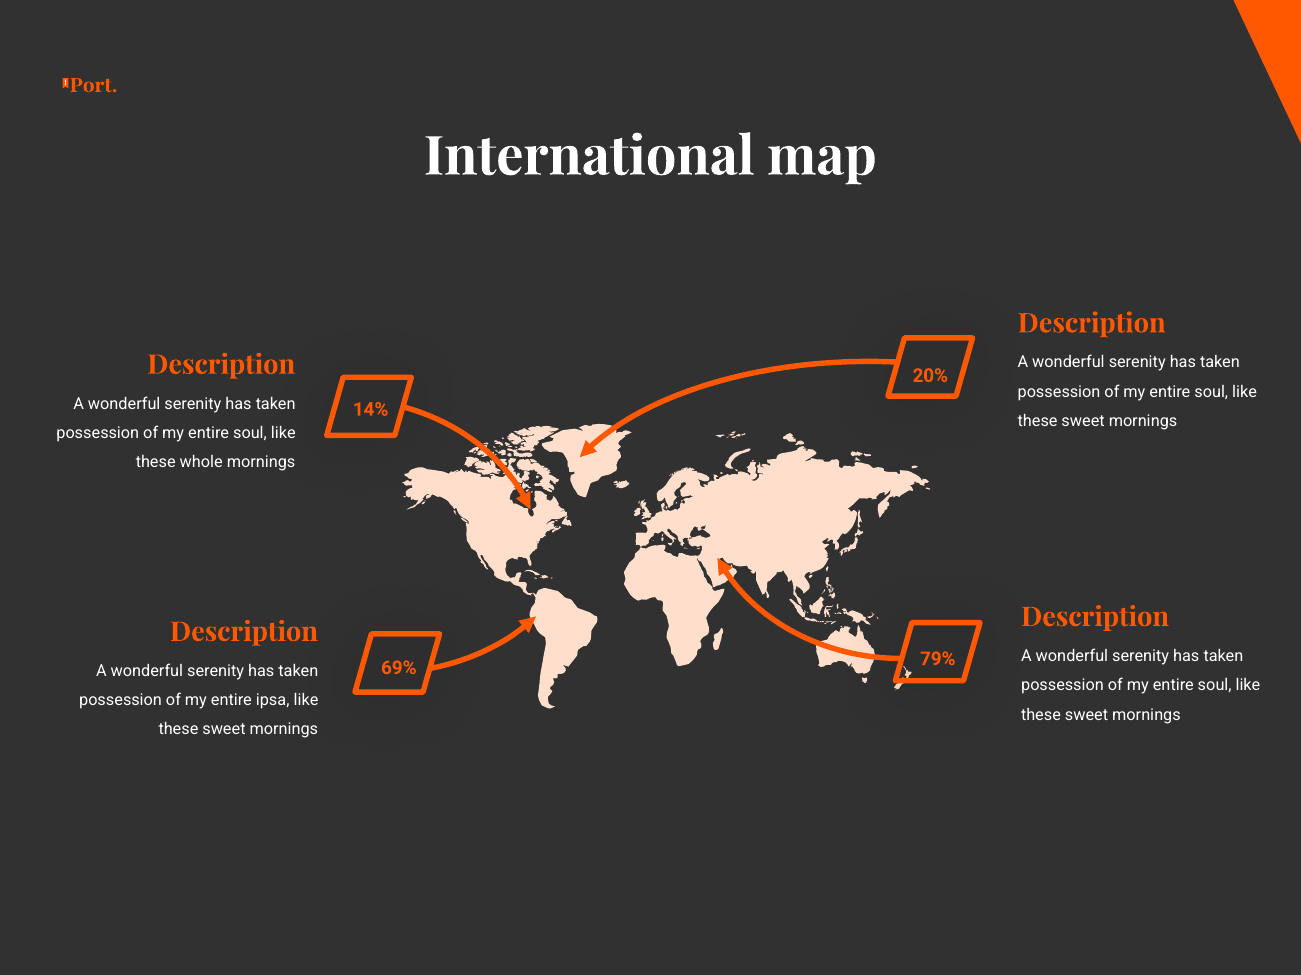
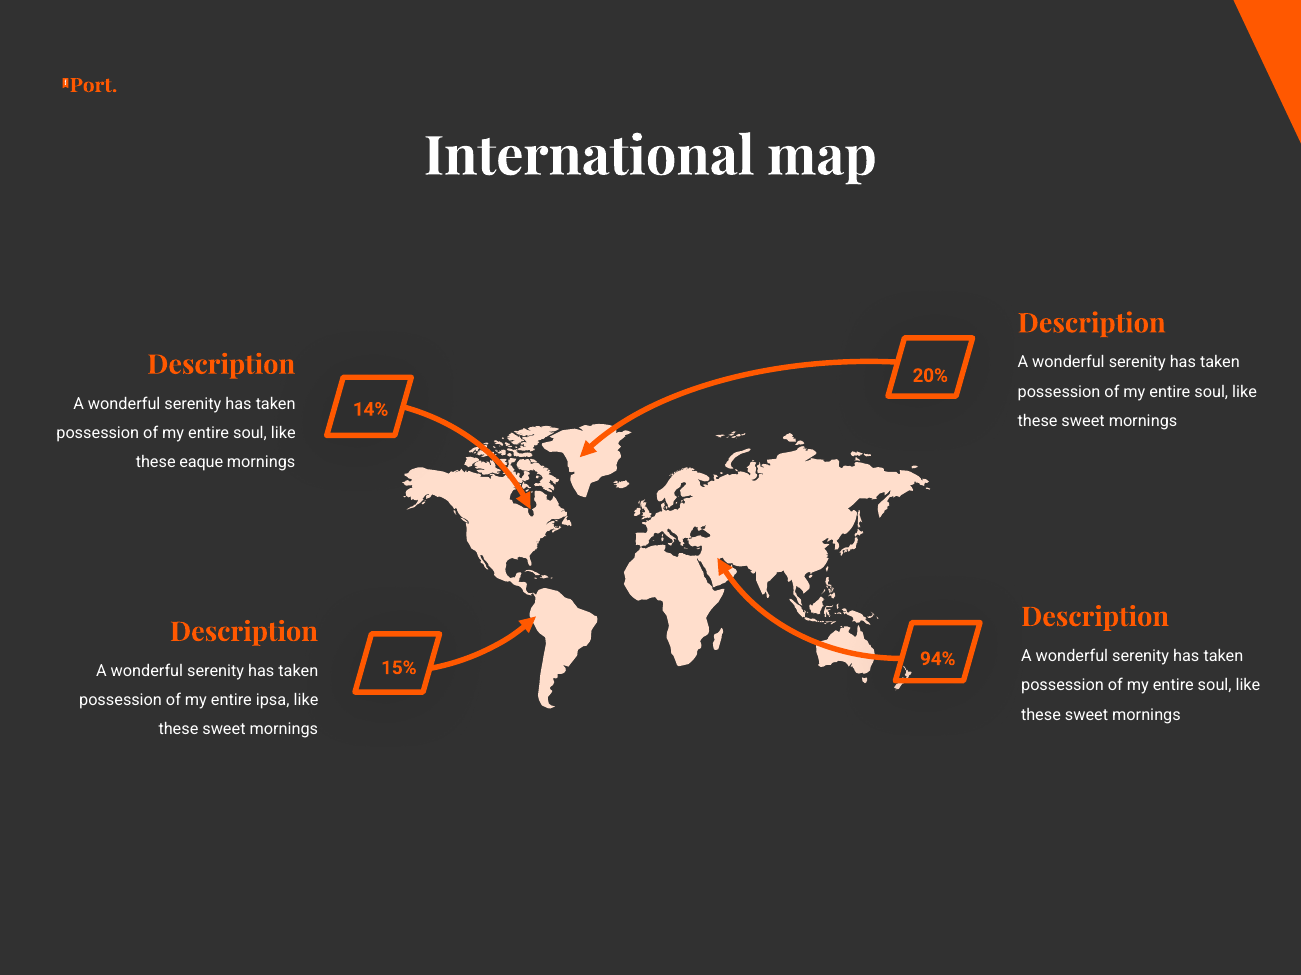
whole: whole -> eaque (201, 463)
79%: 79% -> 94% (938, 659)
69%: 69% -> 15% (399, 668)
